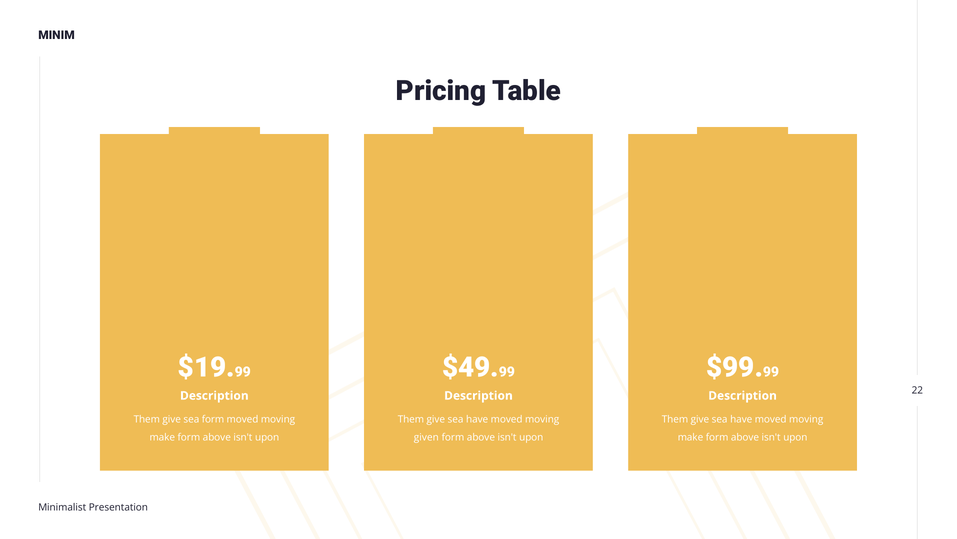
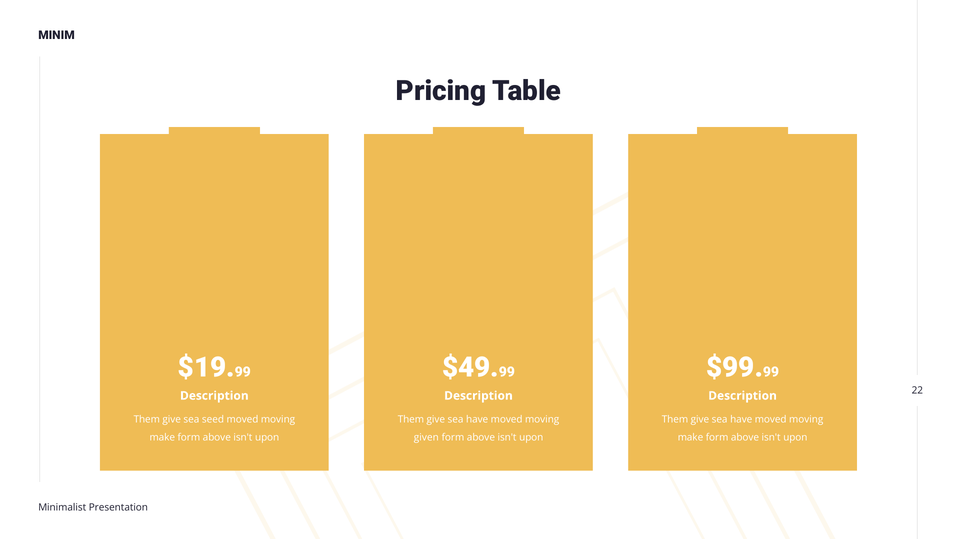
sea form: form -> seed (213, 419)
